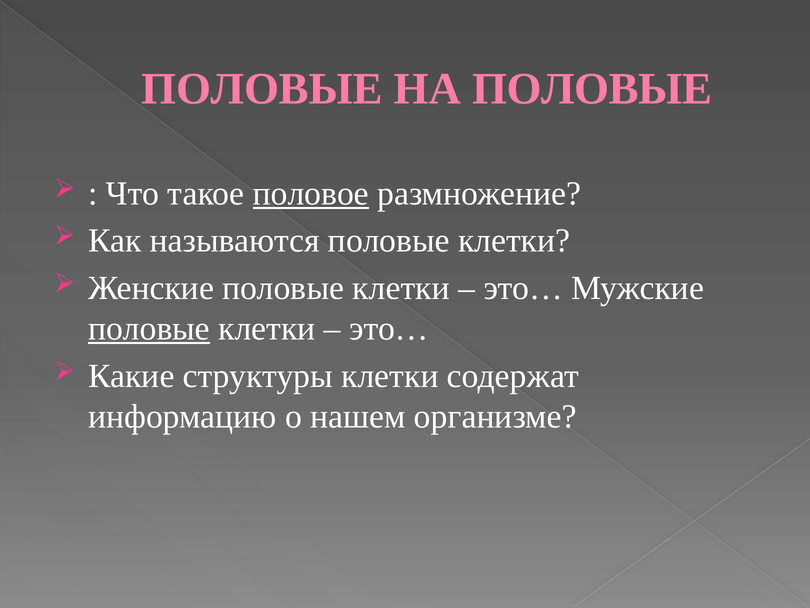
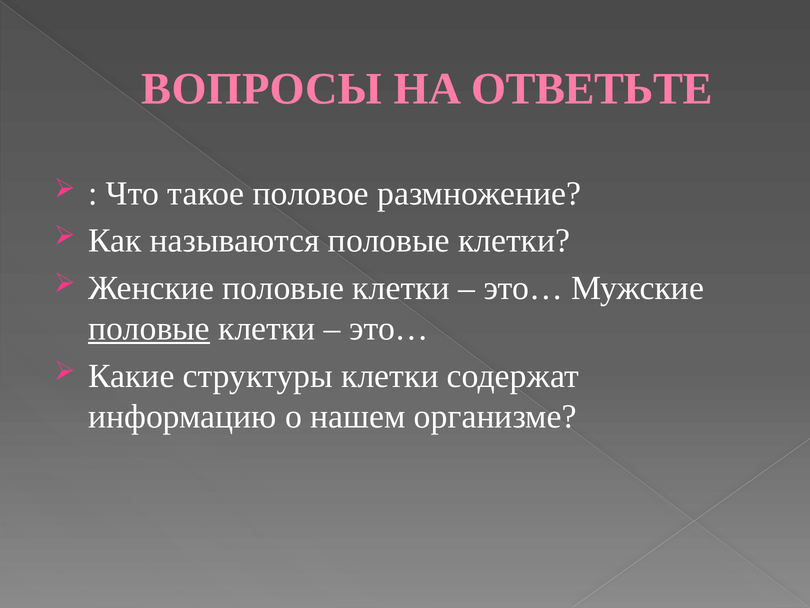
ПОЛОВЫЕ: ПОЛОВЫЕ -> ВОПРОСЫ (262, 89)
НА ПОЛОВЫЕ: ПОЛОВЫЕ -> ОТВЕТЬТЕ (592, 89)
половое underline: present -> none (311, 193)
